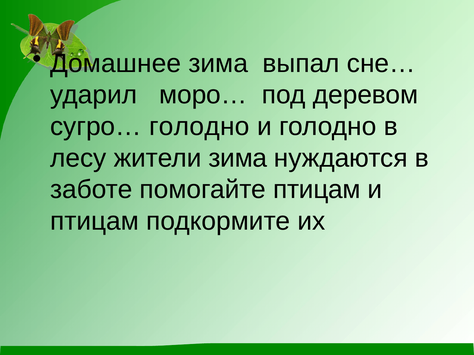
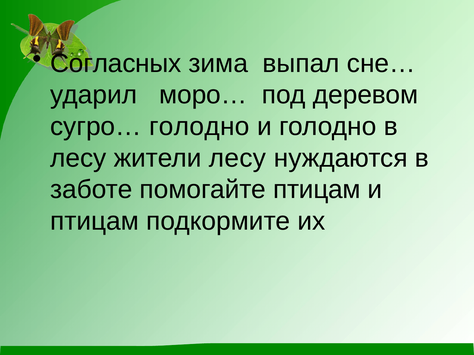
Домашнее: Домашнее -> Согласных (116, 63)
жители зима: зима -> лесу (238, 158)
